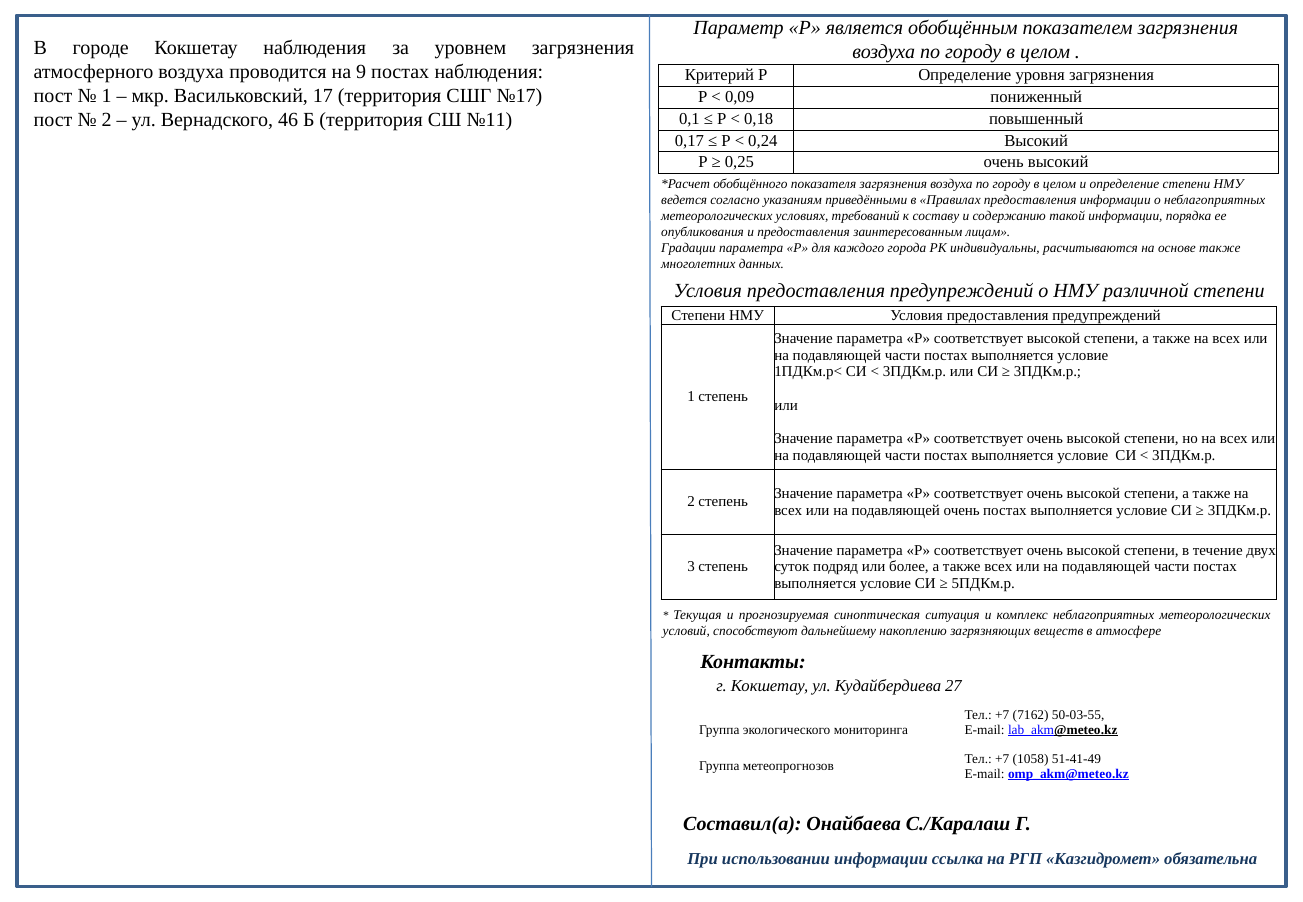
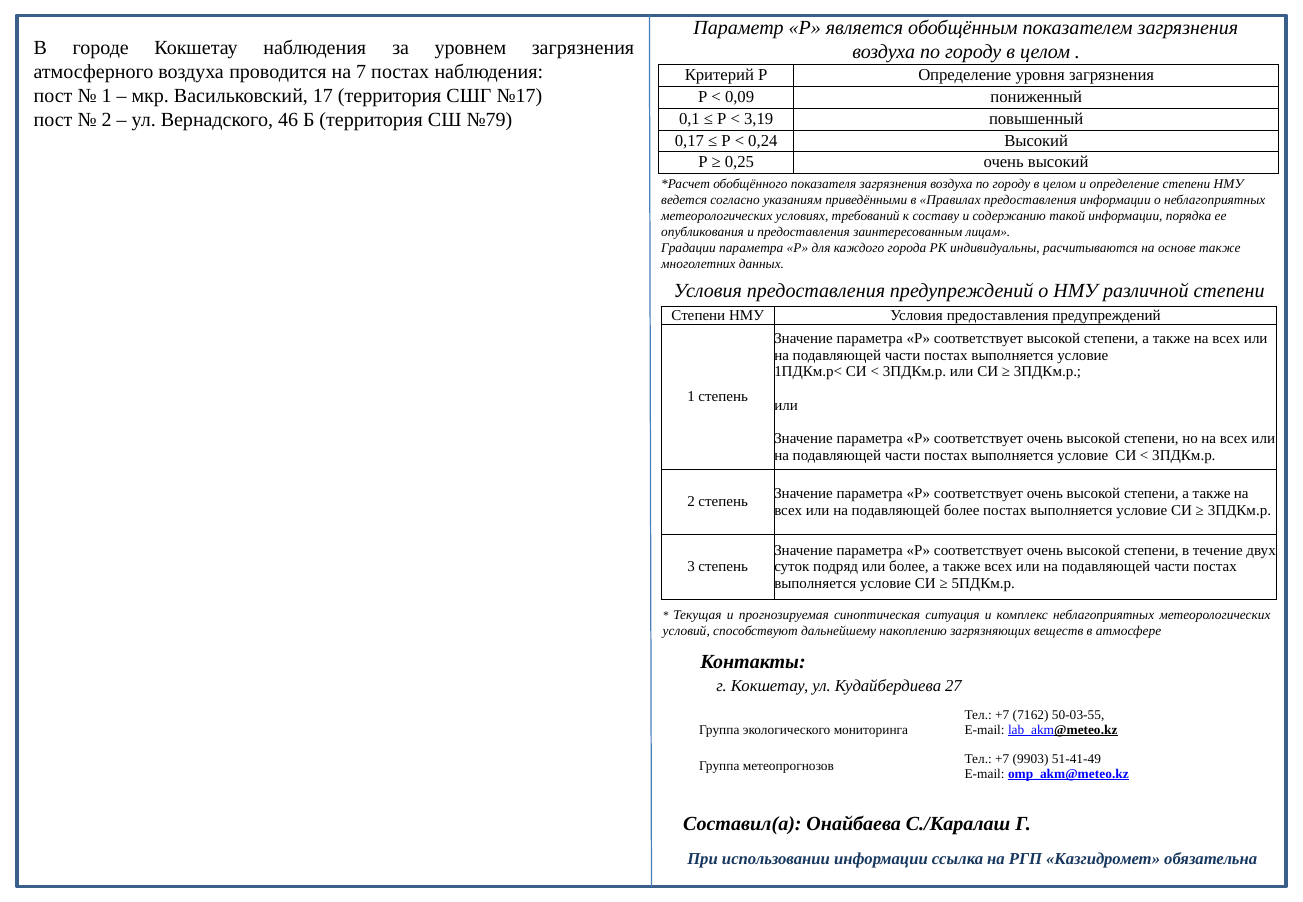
9: 9 -> 7 (361, 72)
№11: №11 -> №79 (489, 120)
0,18: 0,18 -> 3,19 (759, 119)
подавляющей очень: очень -> более (962, 510)
1058: 1058 -> 9903 (1031, 759)
